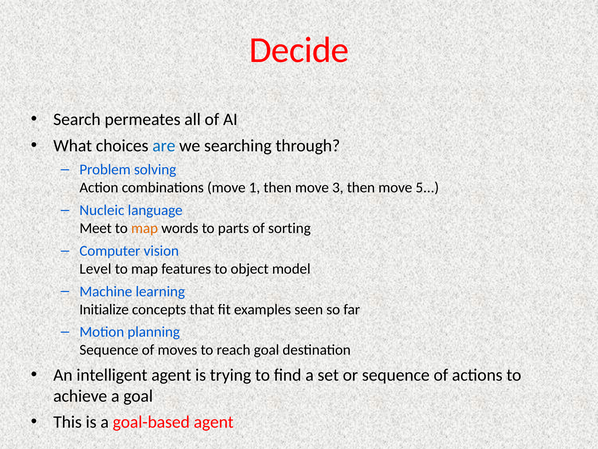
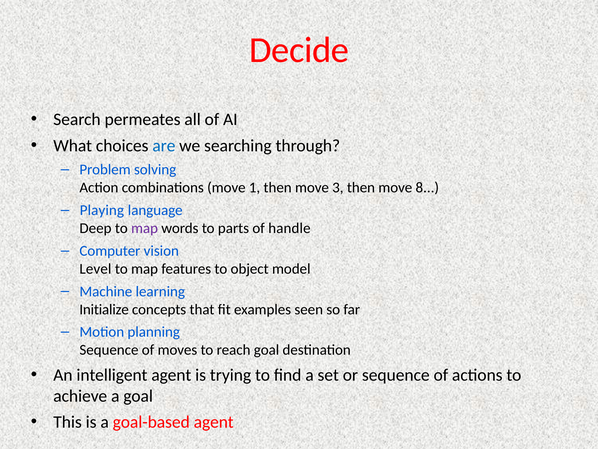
5: 5 -> 8 (427, 187)
Nucleic: Nucleic -> Playing (102, 210)
Meet: Meet -> Deep (95, 228)
map colour: orange -> purple (145, 228)
sorting: sorting -> handle (289, 228)
